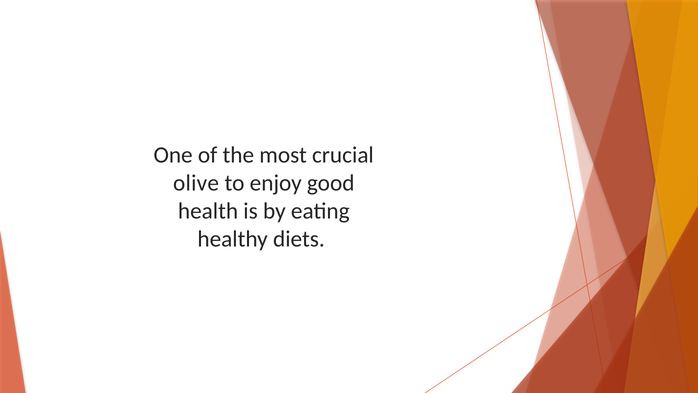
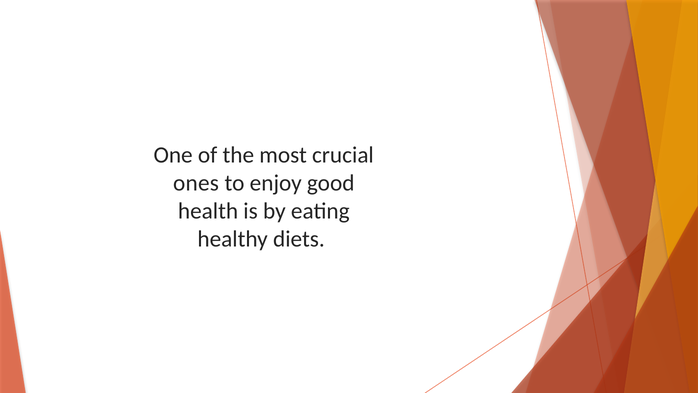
olive: olive -> ones (196, 183)
